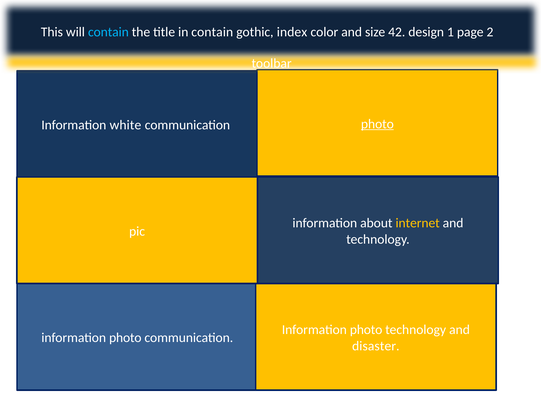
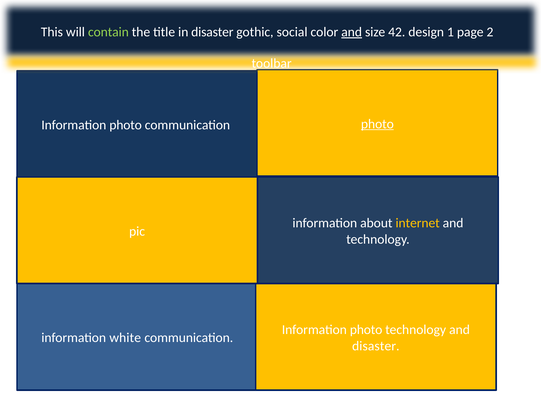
contain colour: light blue -> light green (108, 32)
in contain: contain -> disaster (212, 32)
index: index -> social (292, 32)
and underline: none -> present (352, 32)
white: white -> photo (126, 125)
photo: photo -> white (125, 338)
